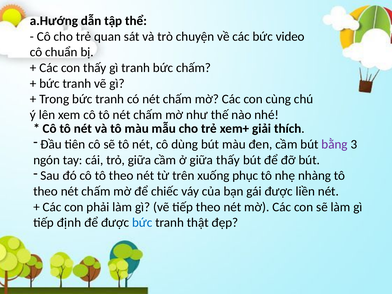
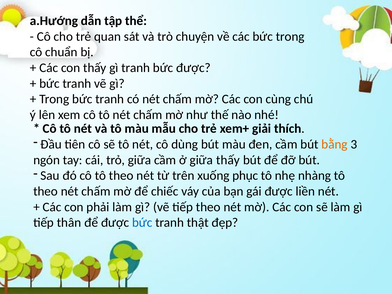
bức video: video -> trong (290, 36)
bức chấm: chấm -> được (193, 68)
bằng colour: purple -> orange (335, 144)
định: định -> thân (69, 223)
